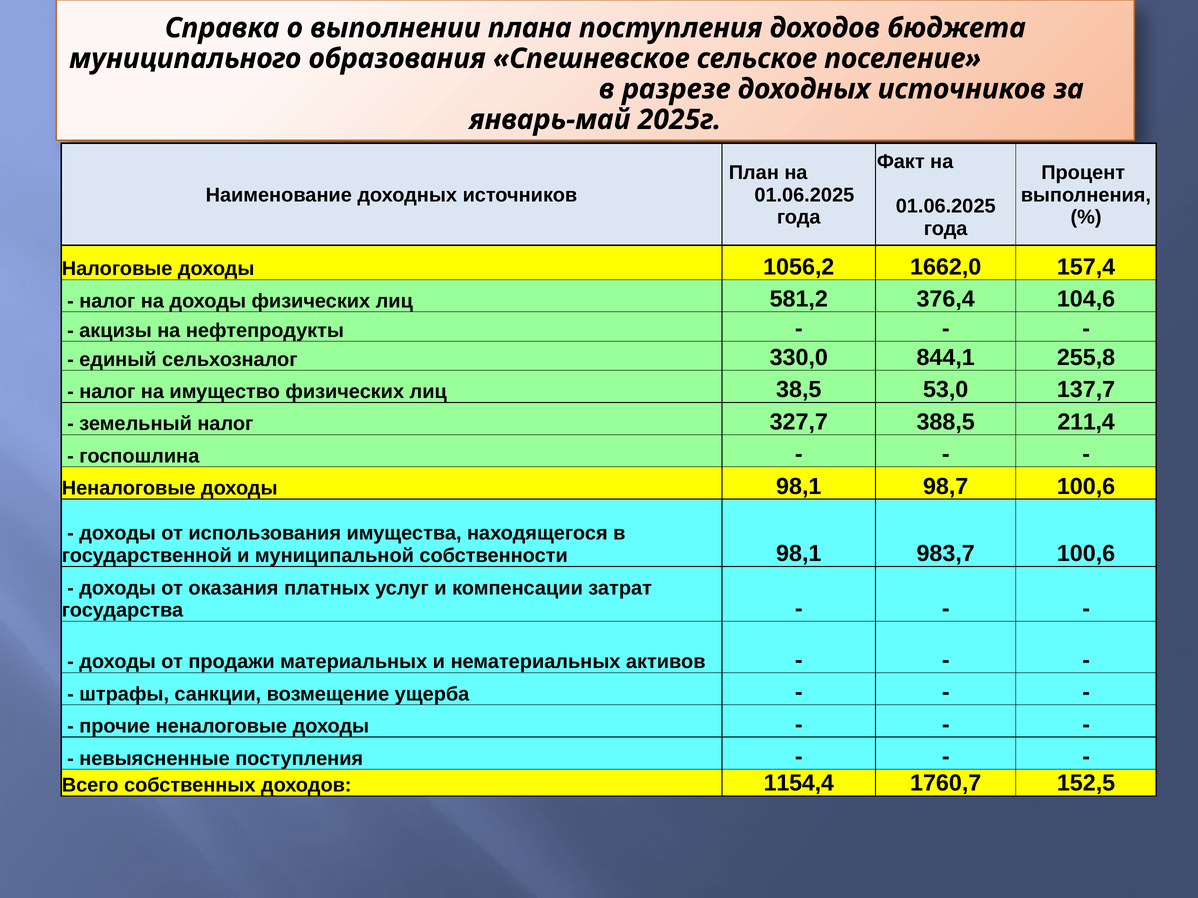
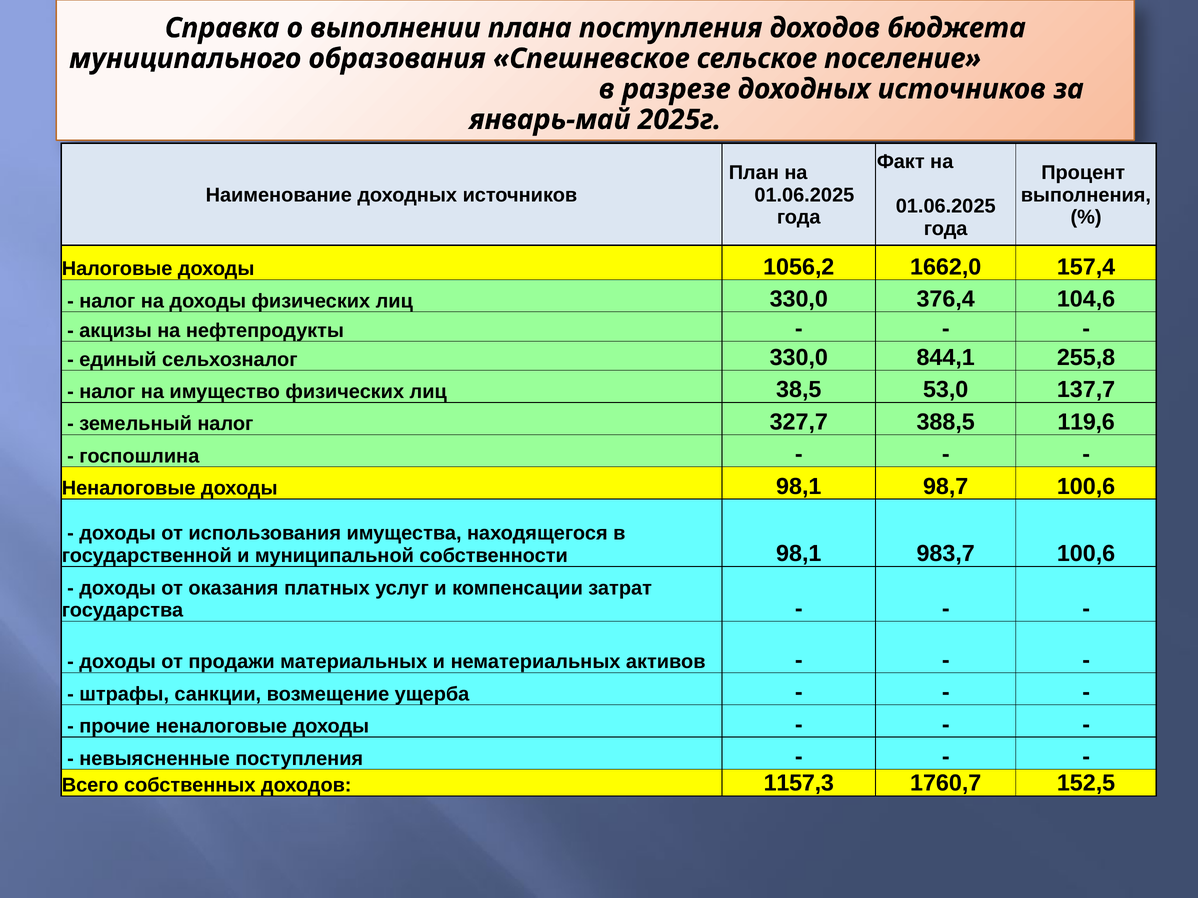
лиц 581,2: 581,2 -> 330,0 (799, 299)
211,4: 211,4 -> 119,6 (1086, 422)
1154,4: 1154,4 -> 1157,3 (799, 784)
